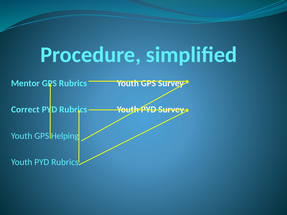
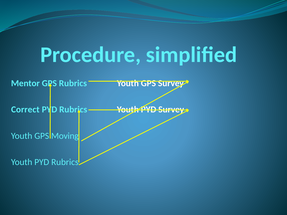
Helping: Helping -> Moving (65, 136)
